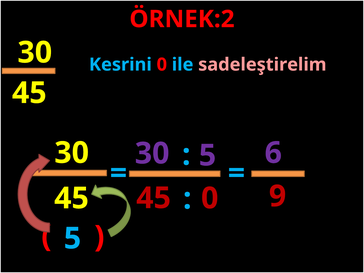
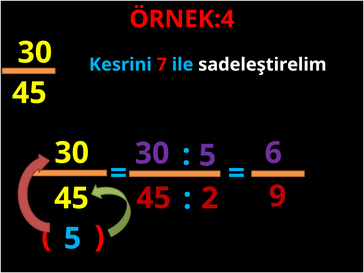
ÖRNEK:2: ÖRNEK:2 -> ÖRNEK:4 (182, 19)
Kesrini 0: 0 -> 7 (162, 65)
sadeleştirelim colour: pink -> white (262, 65)
45 0: 0 -> 2 (210, 198)
